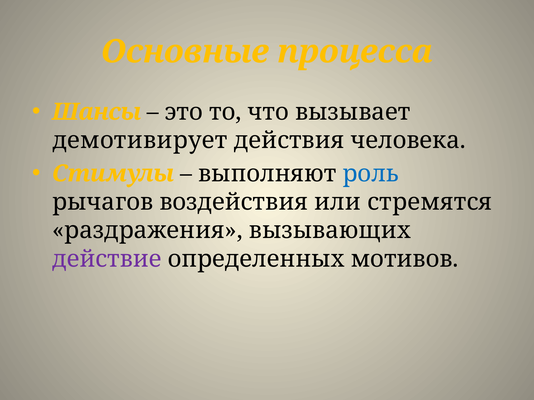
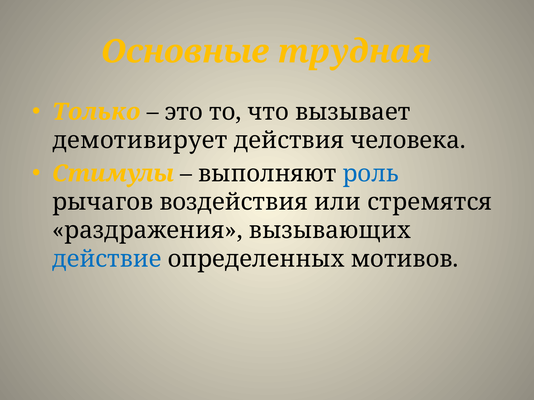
процесса: процесса -> трудная (355, 52)
Шансы: Шансы -> Только (96, 112)
действие colour: purple -> blue (107, 259)
